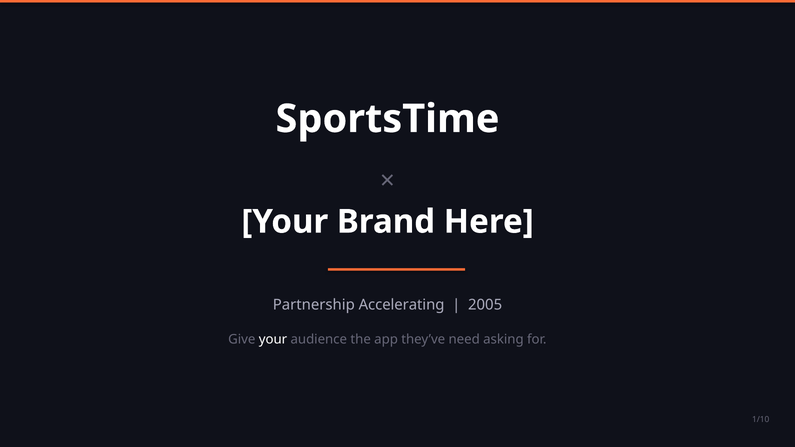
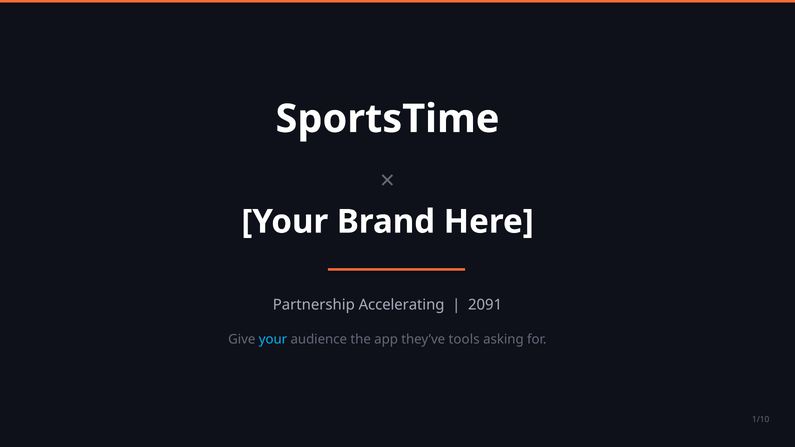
2005: 2005 -> 2091 (485, 305)
your colour: white -> light blue (273, 340)
need: need -> tools (464, 340)
